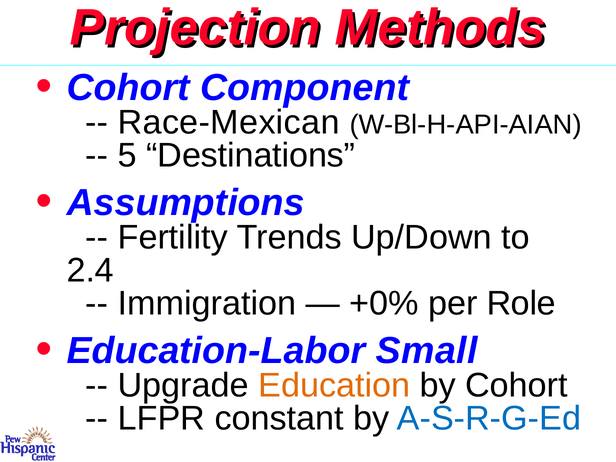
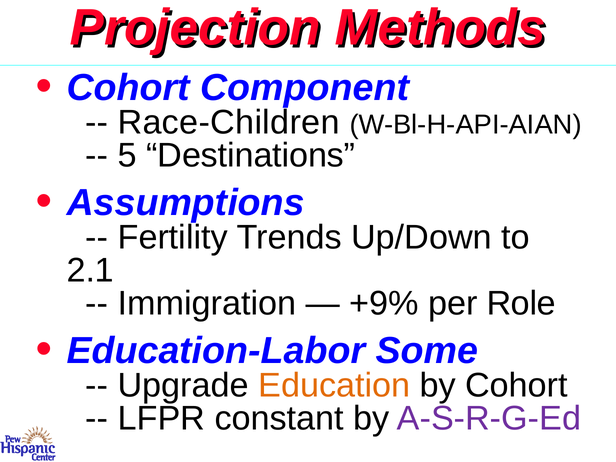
Race-Mexican: Race-Mexican -> Race-Children (229, 123)
2.4: 2.4 -> 2.1 (90, 270)
+0%: +0% -> +9% (384, 303)
Small: Small -> Some (427, 351)
A-S-R-G-Ed colour: blue -> purple (489, 418)
